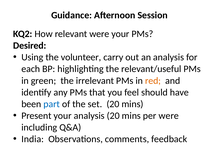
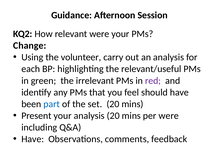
Desired: Desired -> Change (30, 46)
red colour: orange -> purple (153, 81)
India: India -> Have (33, 139)
